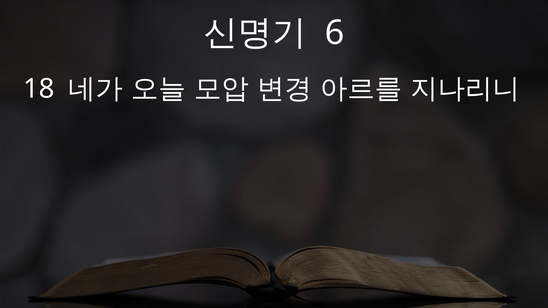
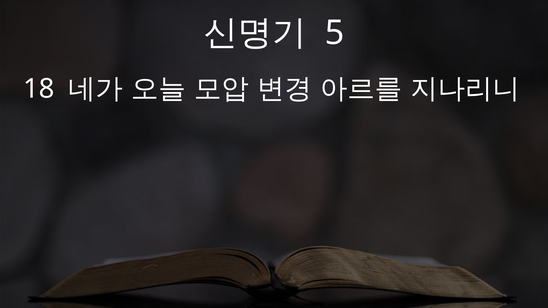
6: 6 -> 5 (335, 33)
